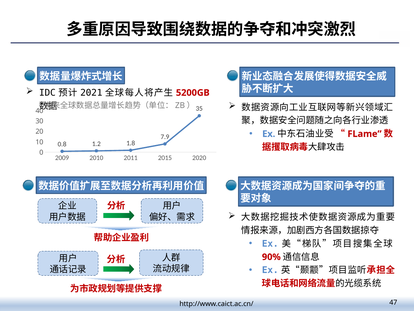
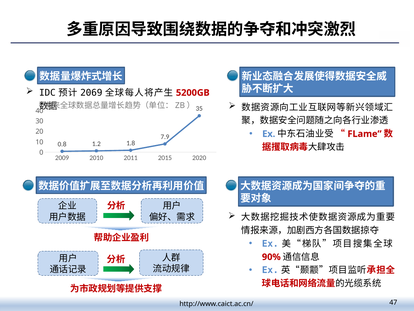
2021: 2021 -> 2069 (91, 93)
